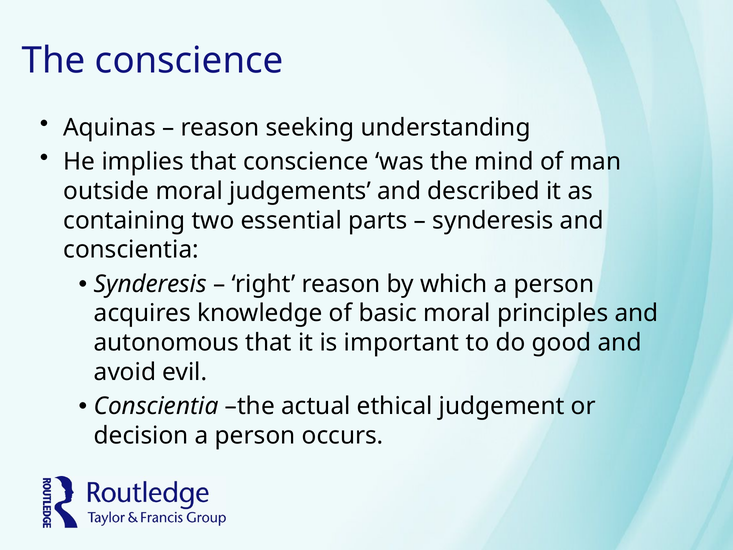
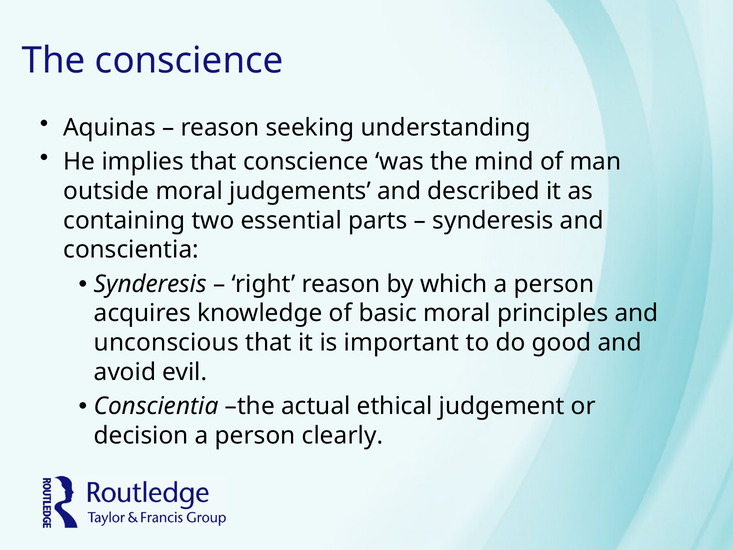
autonomous: autonomous -> unconscious (166, 343)
occurs: occurs -> clearly (343, 435)
